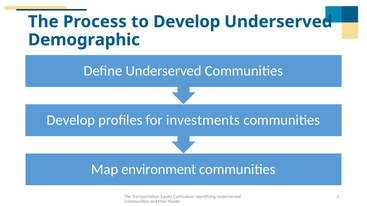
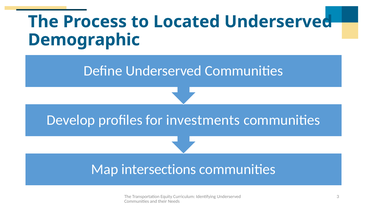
to Develop: Develop -> Located (187, 22)
environment: environment -> intersections (159, 170)
